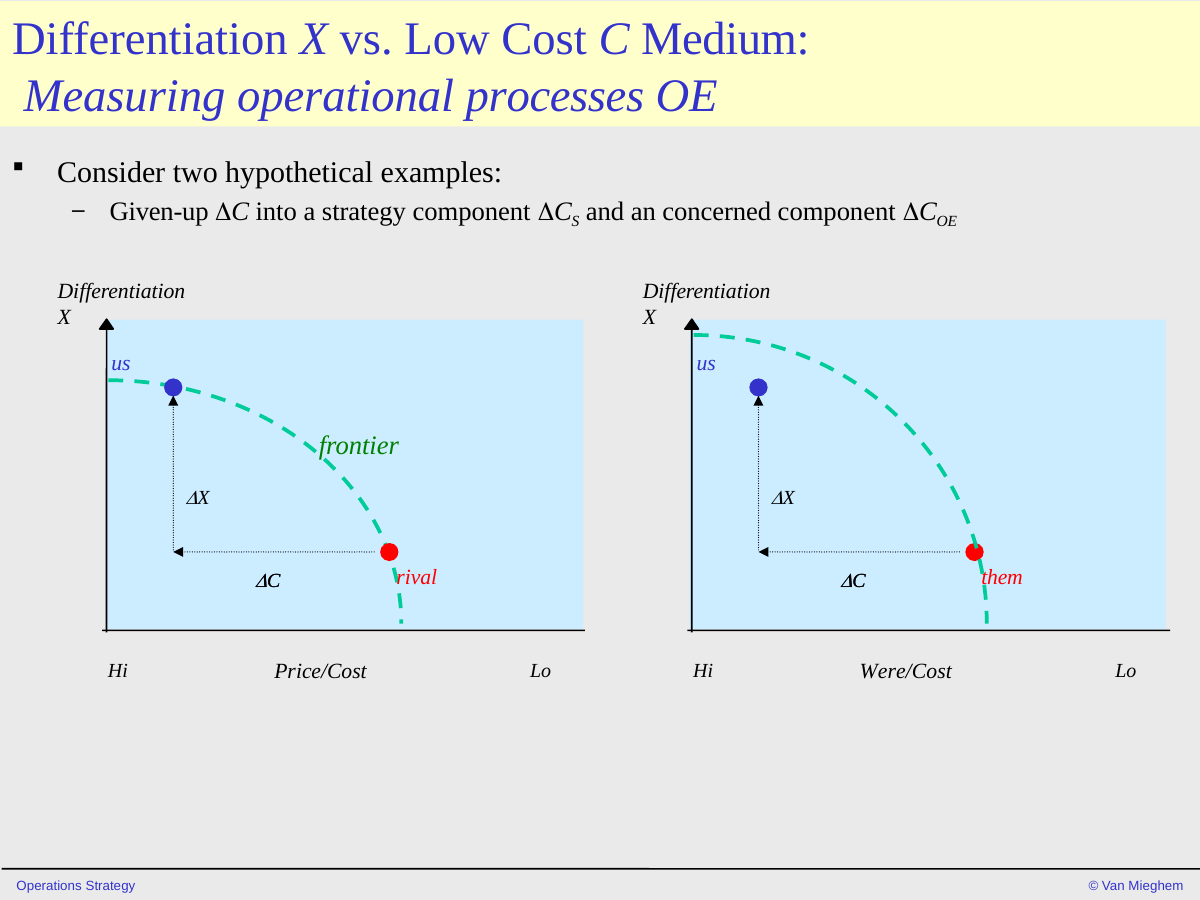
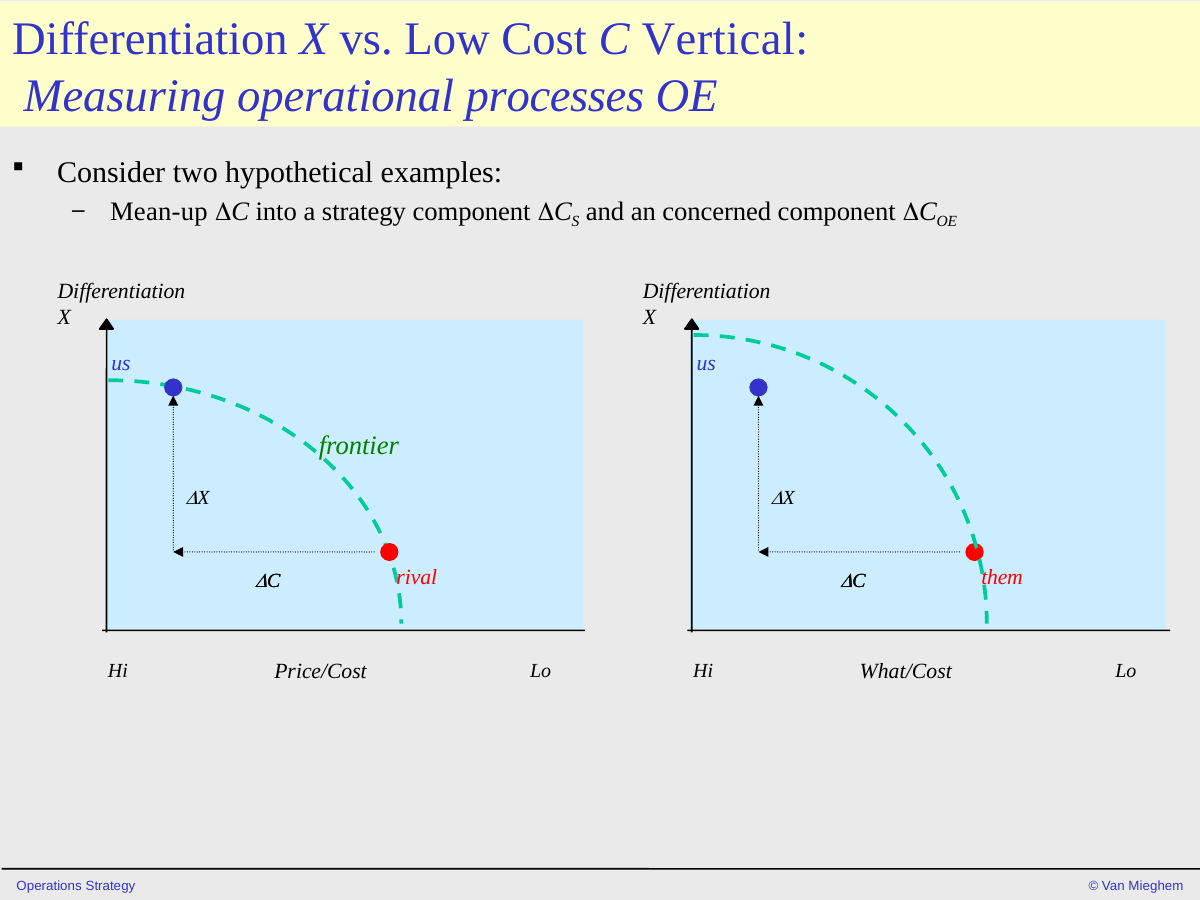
Medium: Medium -> Vertical (725, 40)
Given-up: Given-up -> Mean-up (159, 212)
Were/Cost: Were/Cost -> What/Cost (906, 671)
